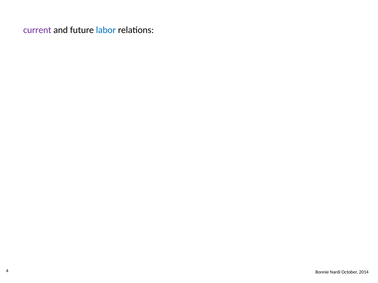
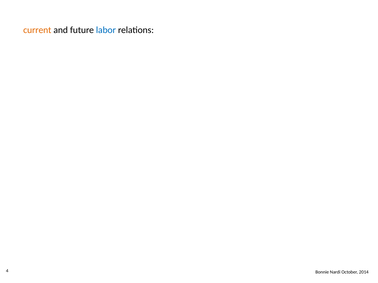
current colour: purple -> orange (37, 30)
